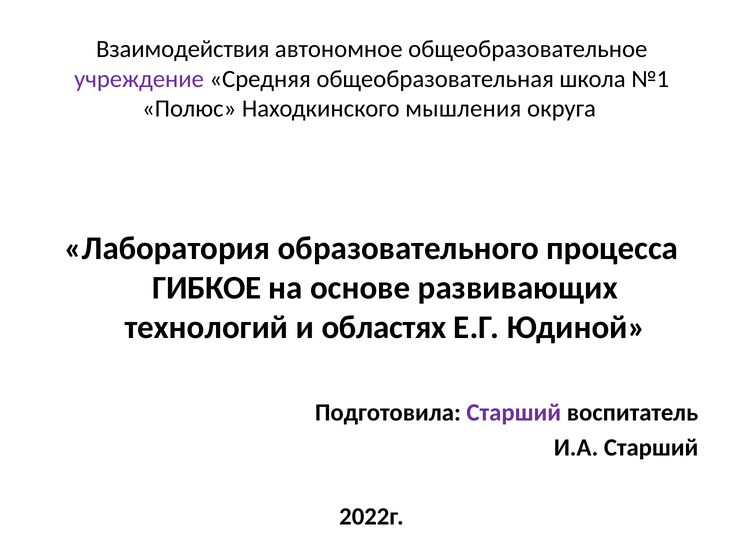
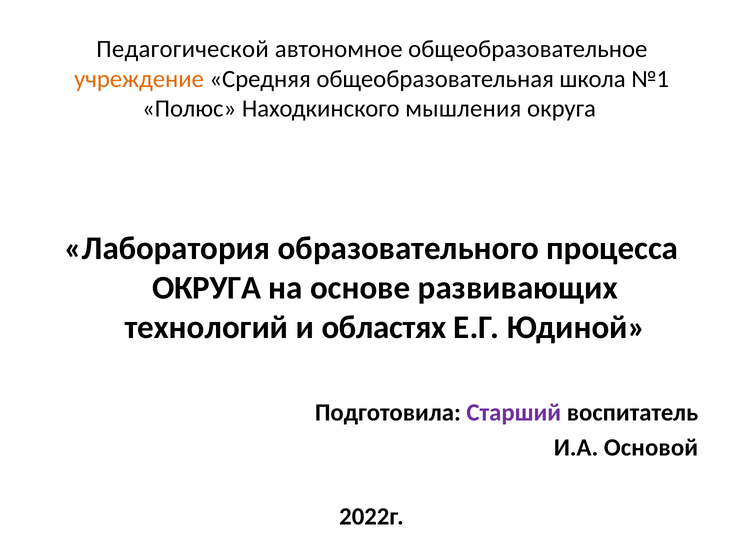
Взаимодействия: Взаимодействия -> Педагогической (183, 49)
учреждение colour: purple -> orange (139, 79)
ГИБКОЕ: ГИБКОЕ -> ОКРУГА (207, 288)
И.А Старший: Старший -> Основой (651, 448)
